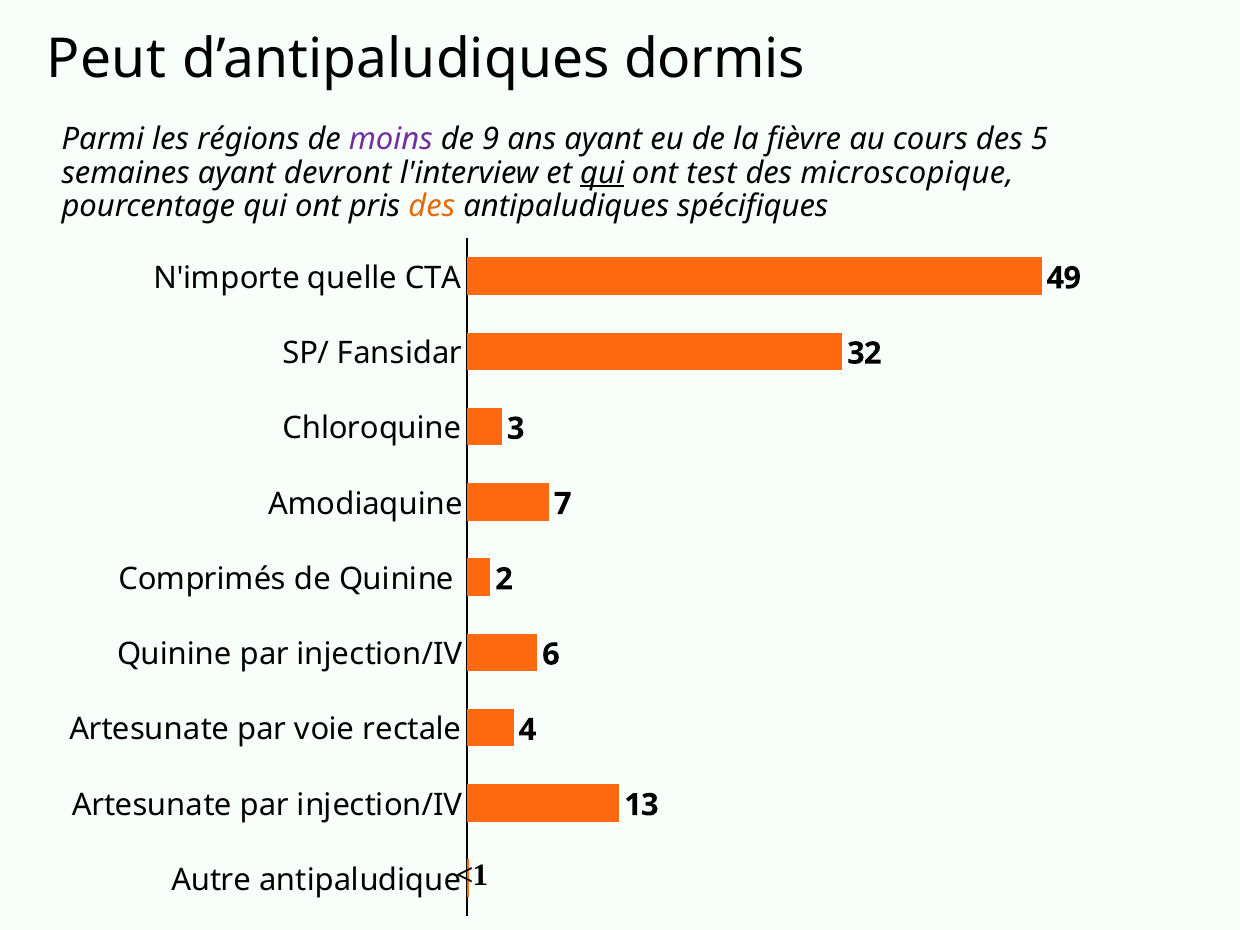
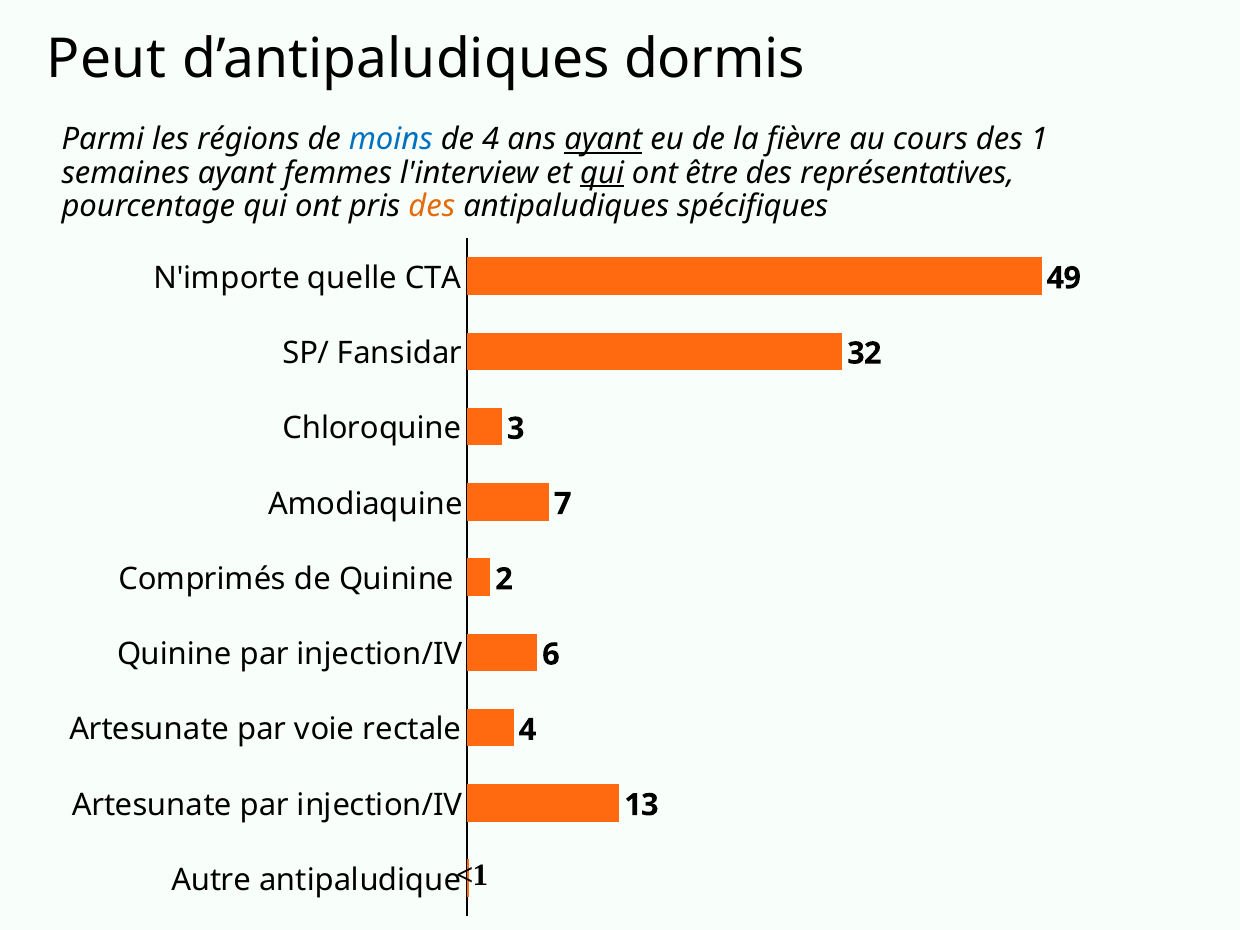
moins colour: purple -> blue (391, 139)
de 9: 9 -> 4 (491, 139)
ayant underline: none -> present (603, 139)
5: 5 -> 1 (1039, 139)
devront: devront -> femmes (338, 173)
test: test -> être (712, 173)
microscopique: microscopique -> représentatives (907, 173)
